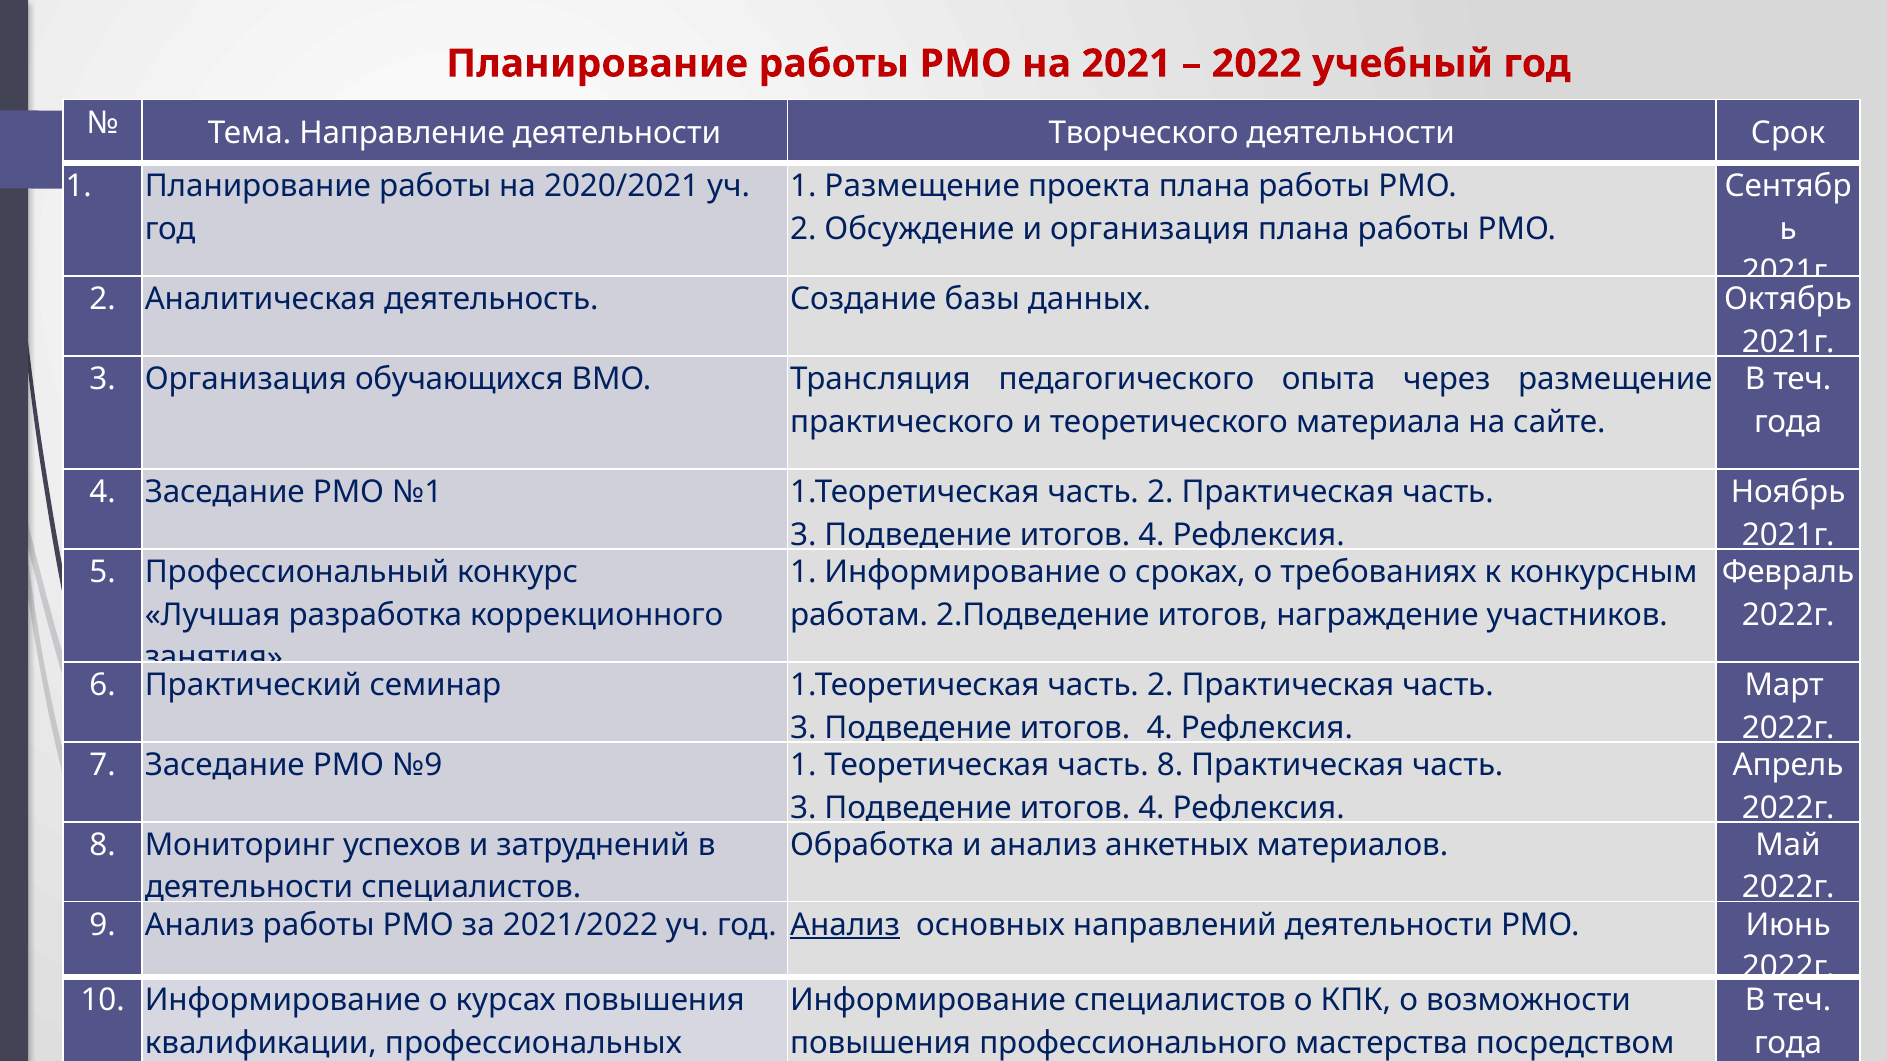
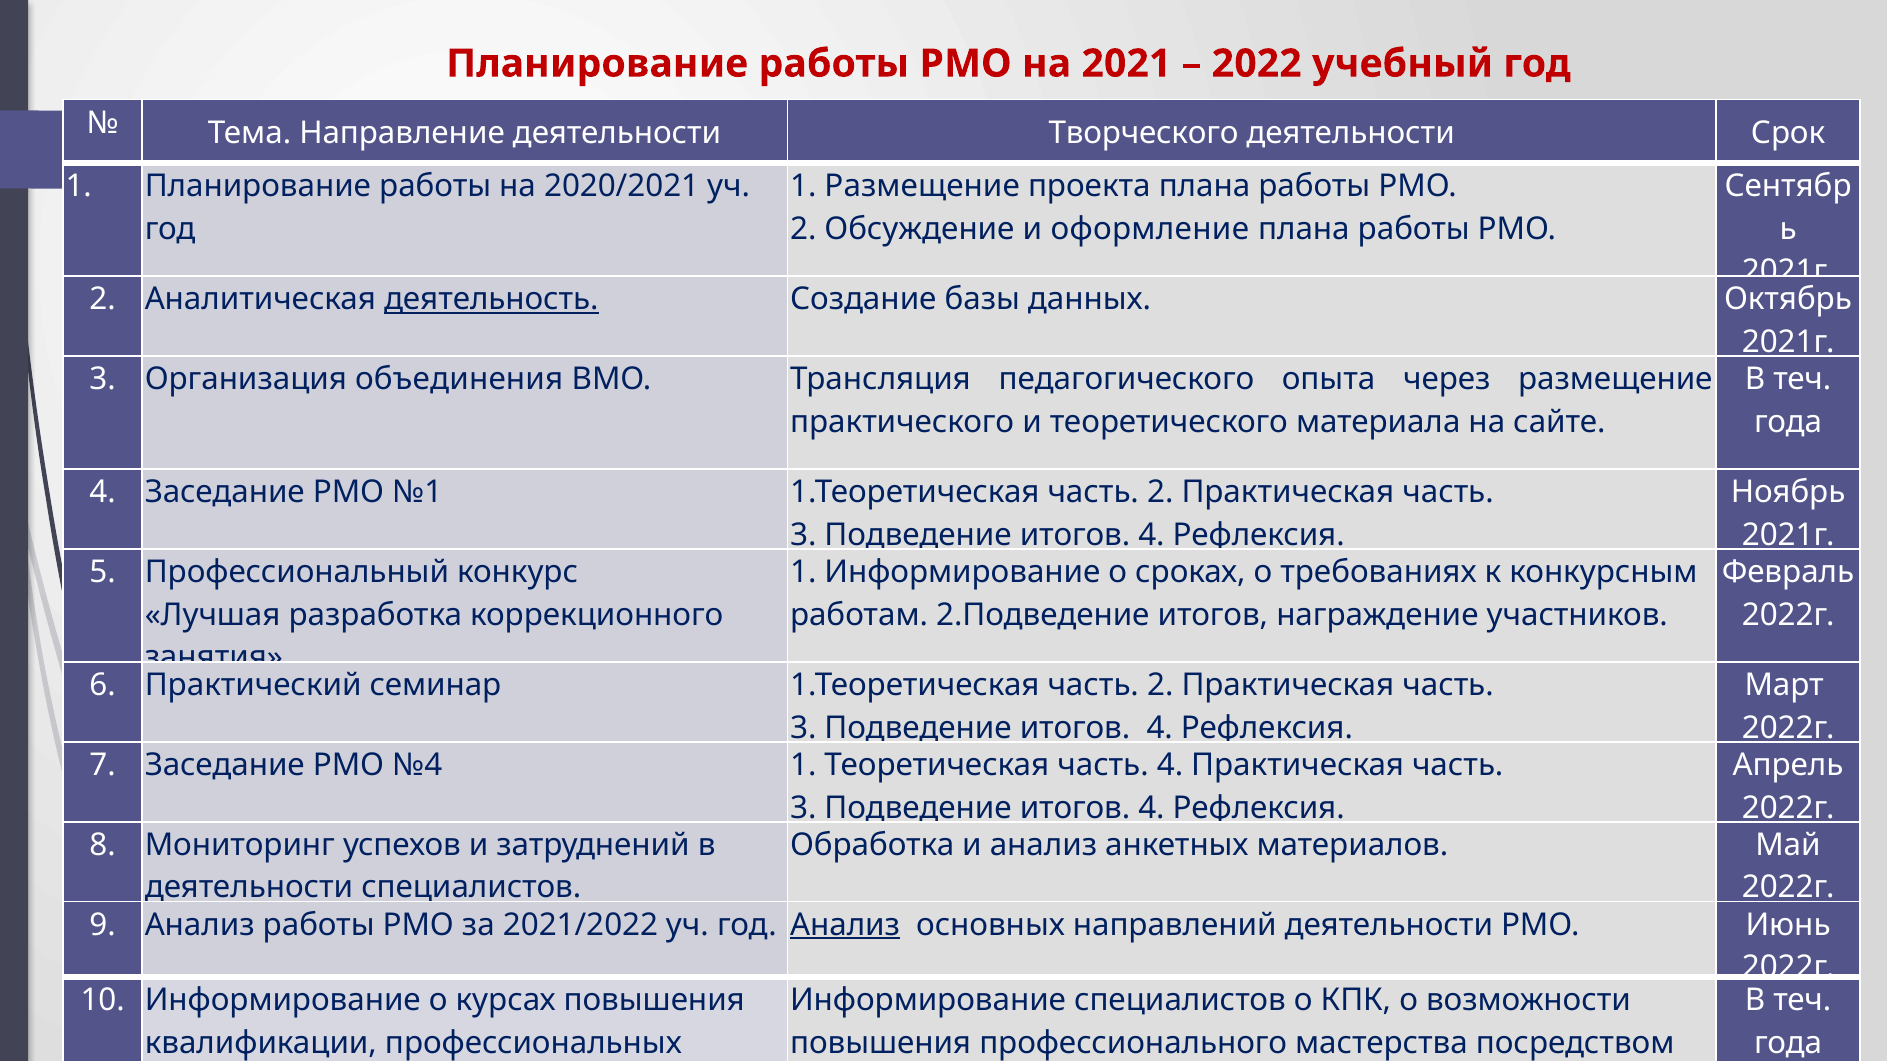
и организация: организация -> оформление (1150, 229)
деятельность underline: none -> present (491, 299)
обучающихся: обучающихся -> объединения (459, 379)
№9: №9 -> №4 (417, 765)
часть 8: 8 -> 4 (1170, 765)
